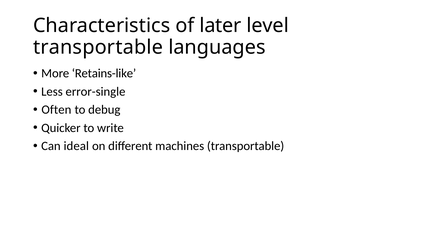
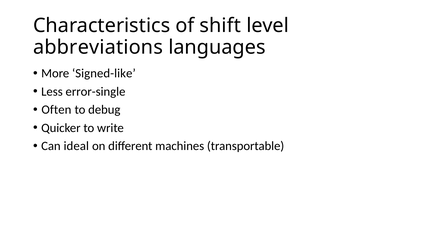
later: later -> shift (220, 26)
transportable: transportable -> abbreviations (98, 47)
Retains-like: Retains-like -> Signed-like (104, 73)
